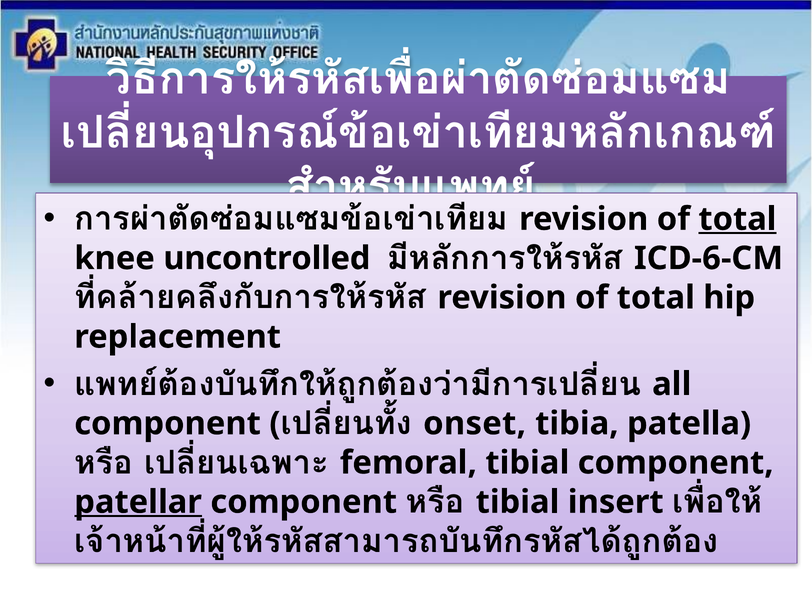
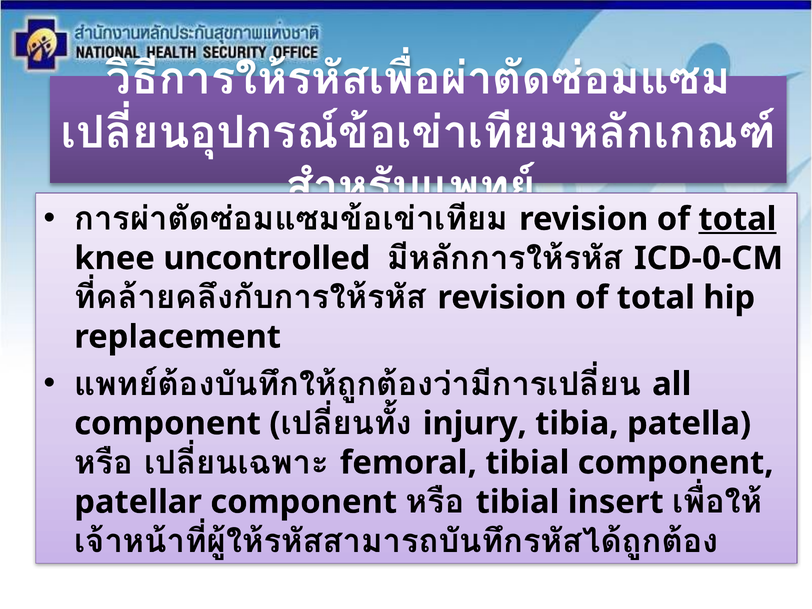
ICD-6-CM: ICD-6-CM -> ICD-0-CM (709, 258)
onset: onset -> injury (475, 423)
patellar underline: present -> none (138, 502)
